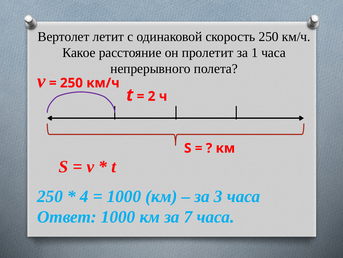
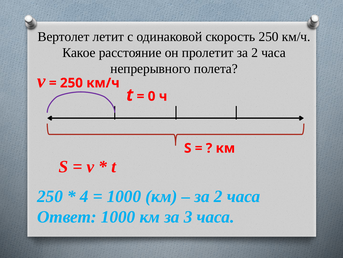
пролетит за 1: 1 -> 2 (255, 53)
2: 2 -> 0 (152, 96)
3: 3 -> 2 (218, 196)
7: 7 -> 3 (188, 216)
